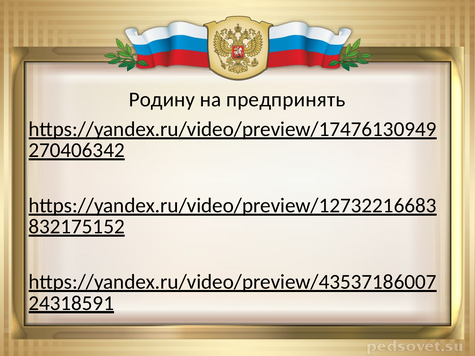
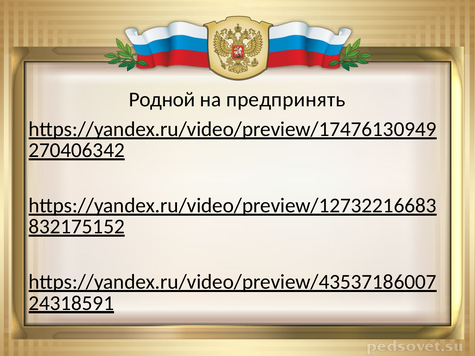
Родину: Родину -> Родной (162, 100)
